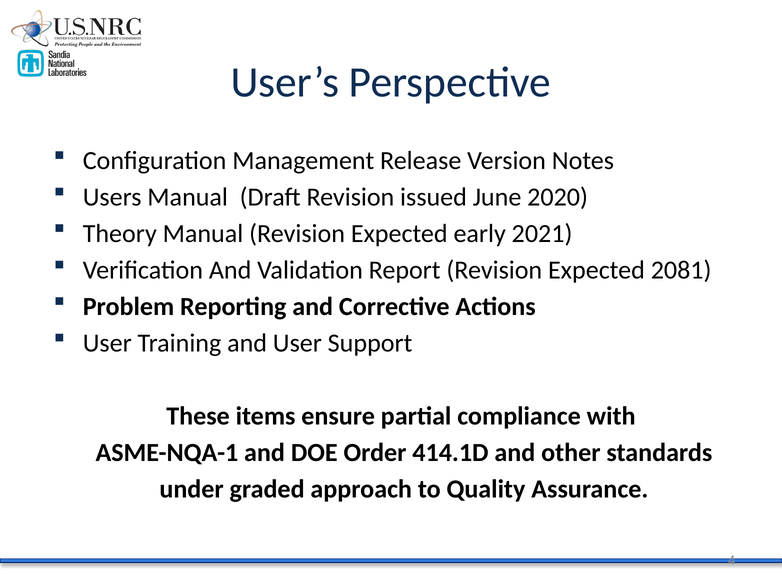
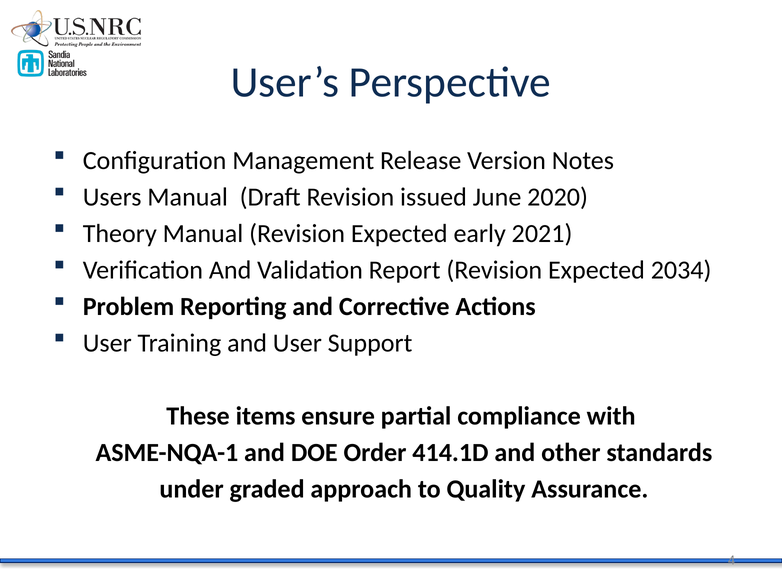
2081: 2081 -> 2034 (681, 270)
